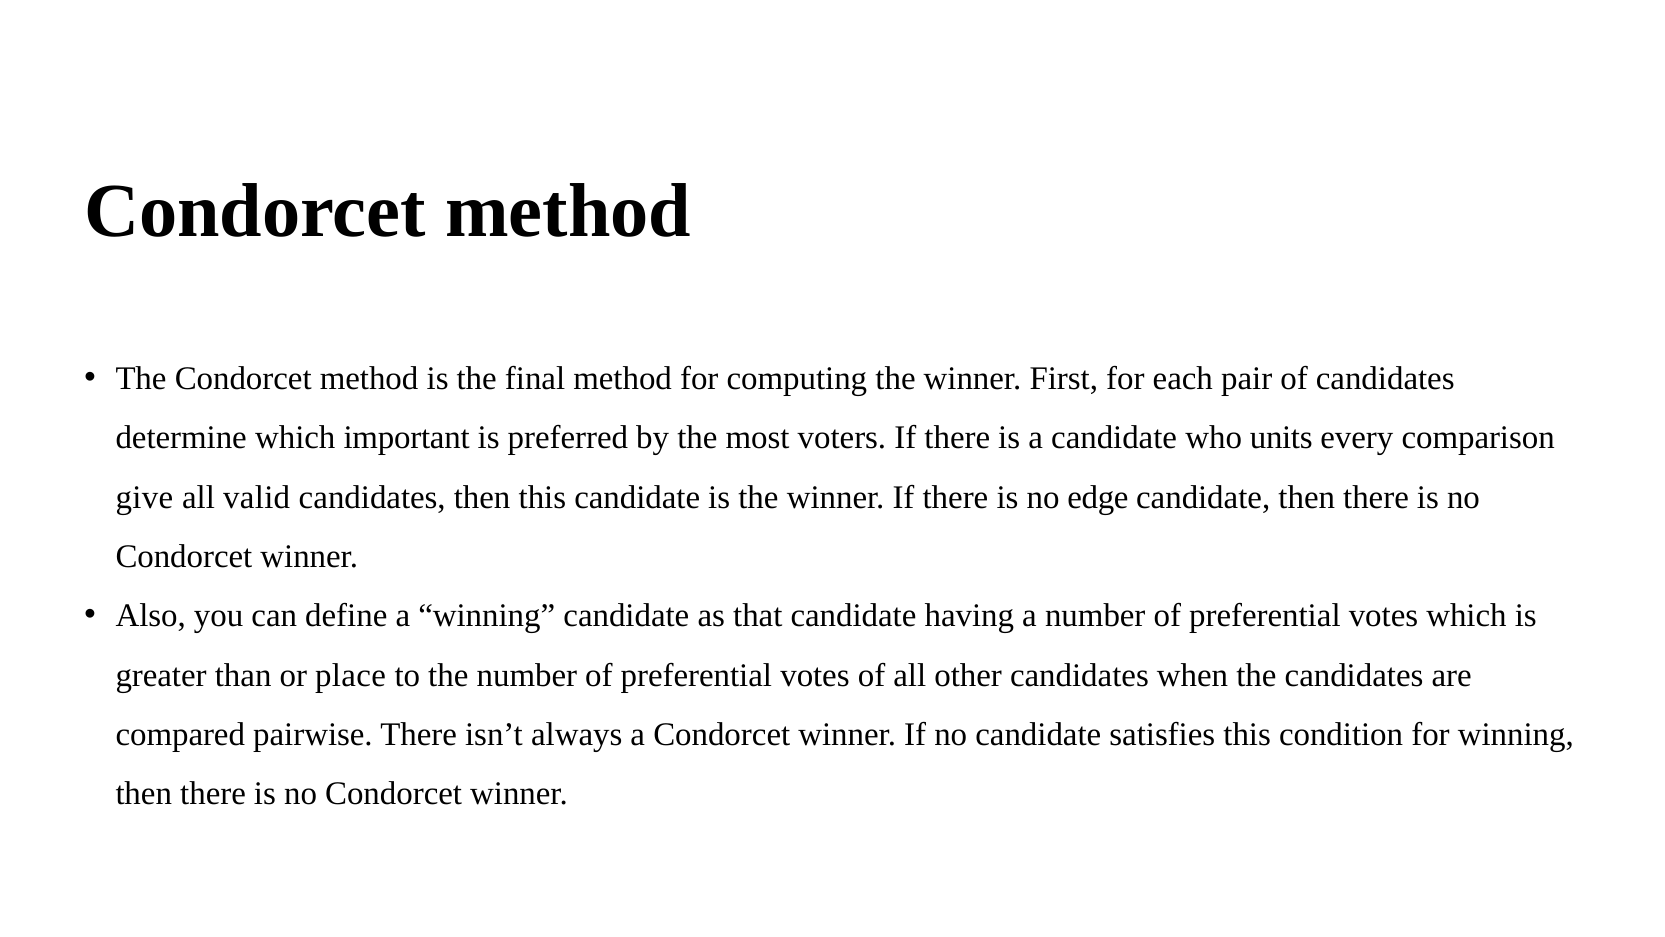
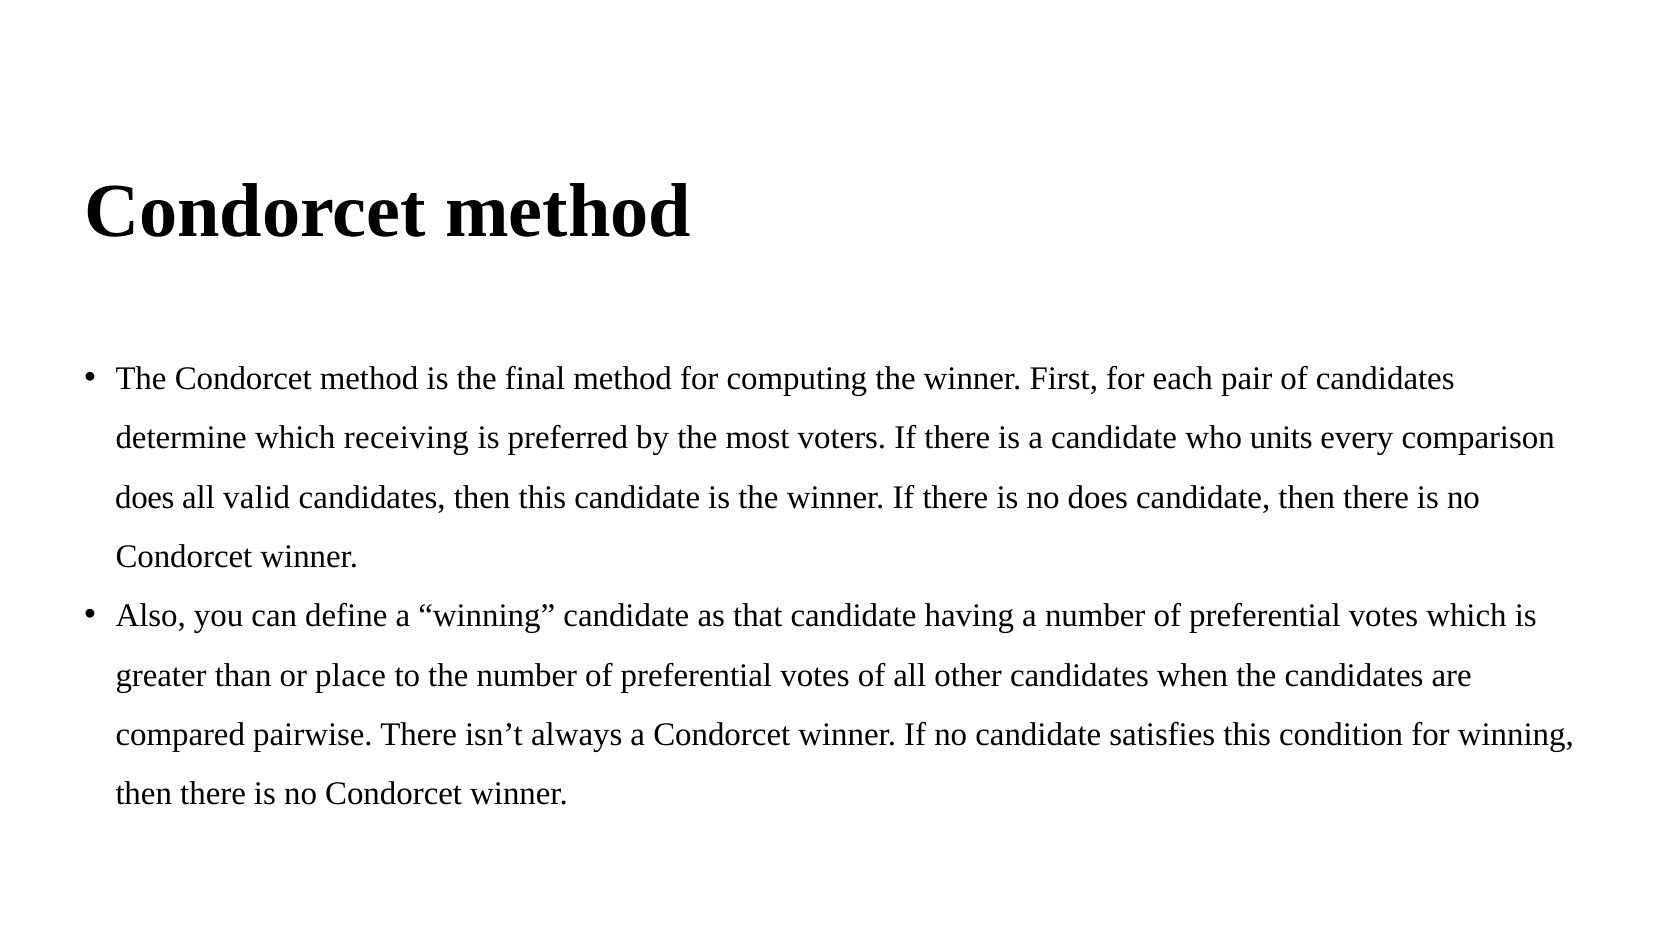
important: important -> receiving (406, 438)
give: give -> does (145, 497)
no edge: edge -> does (1098, 497)
